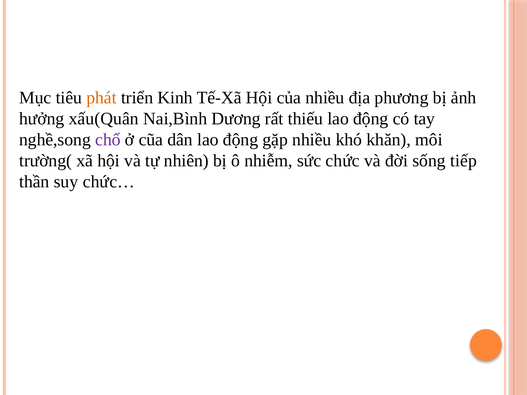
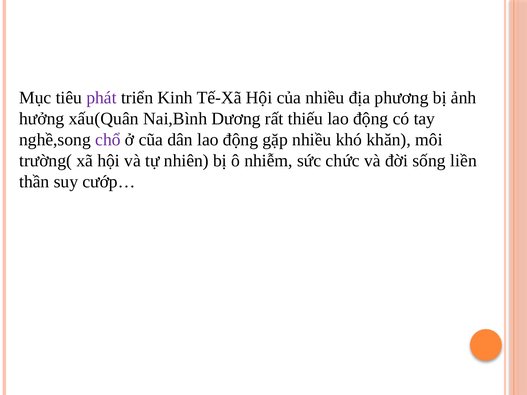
phát colour: orange -> purple (102, 98)
tiếp: tiếp -> liền (464, 161)
chức…: chức… -> cướp… (109, 182)
